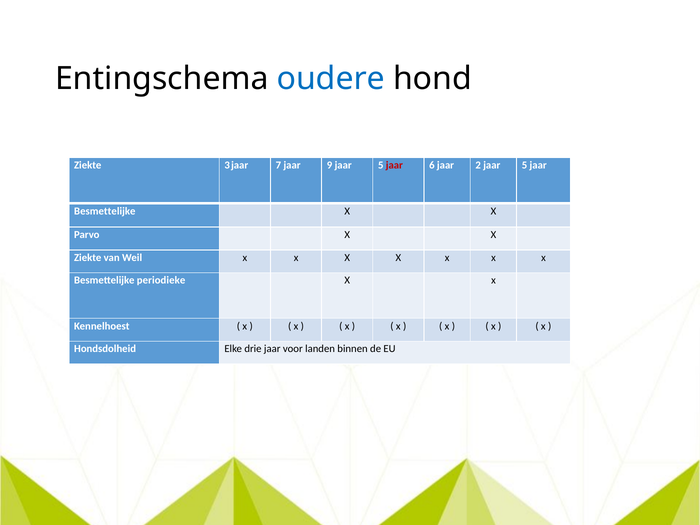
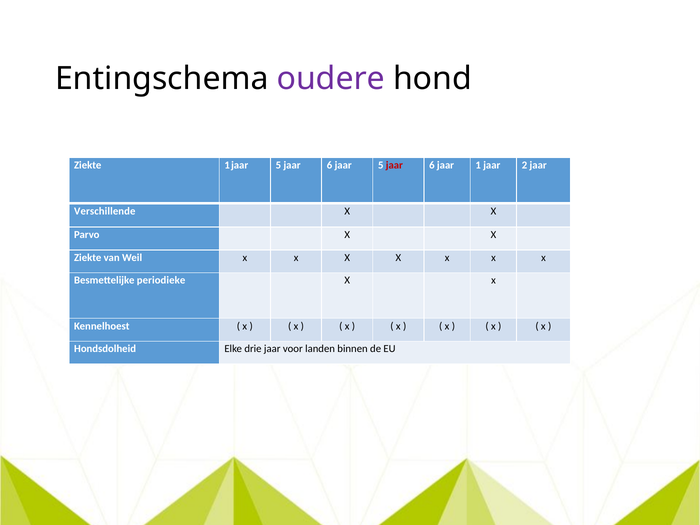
oudere colour: blue -> purple (331, 78)
Ziekte 3: 3 -> 1 (227, 165)
7: 7 -> 5 (278, 165)
9: 9 -> 6 (330, 165)
jaar 2: 2 -> 1 (478, 165)
5: 5 -> 2 (525, 165)
Besmettelijke: Besmettelijke -> Verschillende (105, 211)
